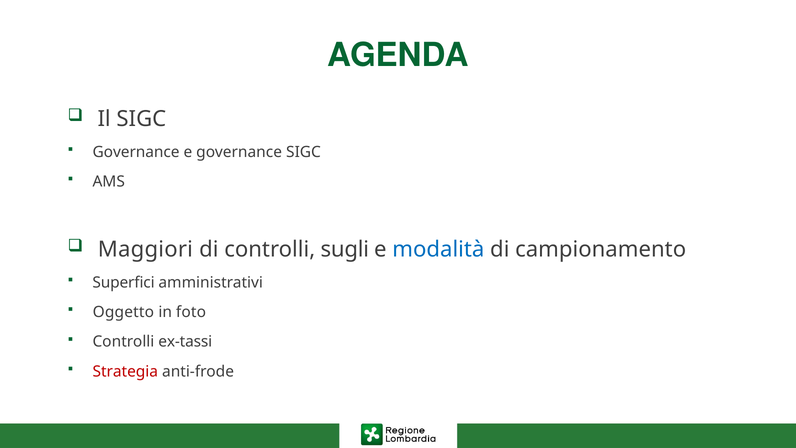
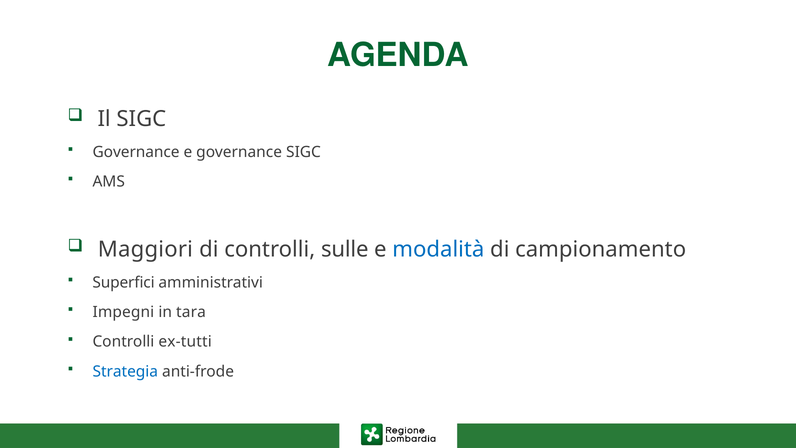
sugli: sugli -> sulle (345, 249)
Oggetto: Oggetto -> Impegni (123, 312)
foto: foto -> tara (191, 312)
ex-tassi: ex-tassi -> ex-tutti (185, 342)
Strategia colour: red -> blue (125, 371)
